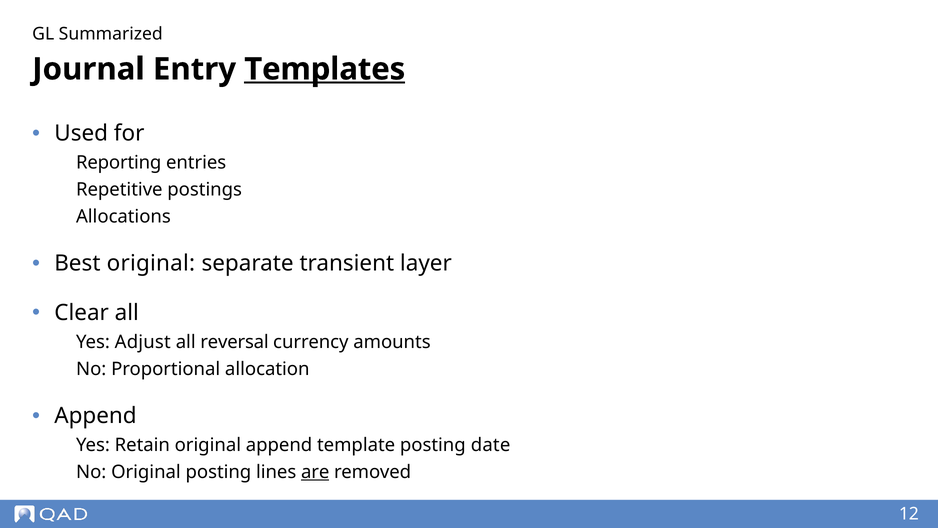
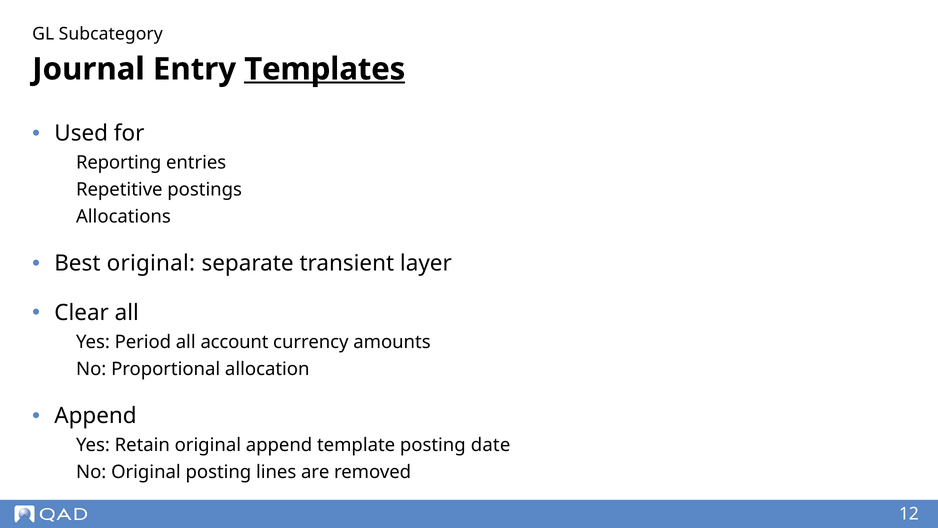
Summarized: Summarized -> Subcategory (111, 34)
Adjust: Adjust -> Period (143, 342)
reversal: reversal -> account (234, 342)
are underline: present -> none (315, 472)
